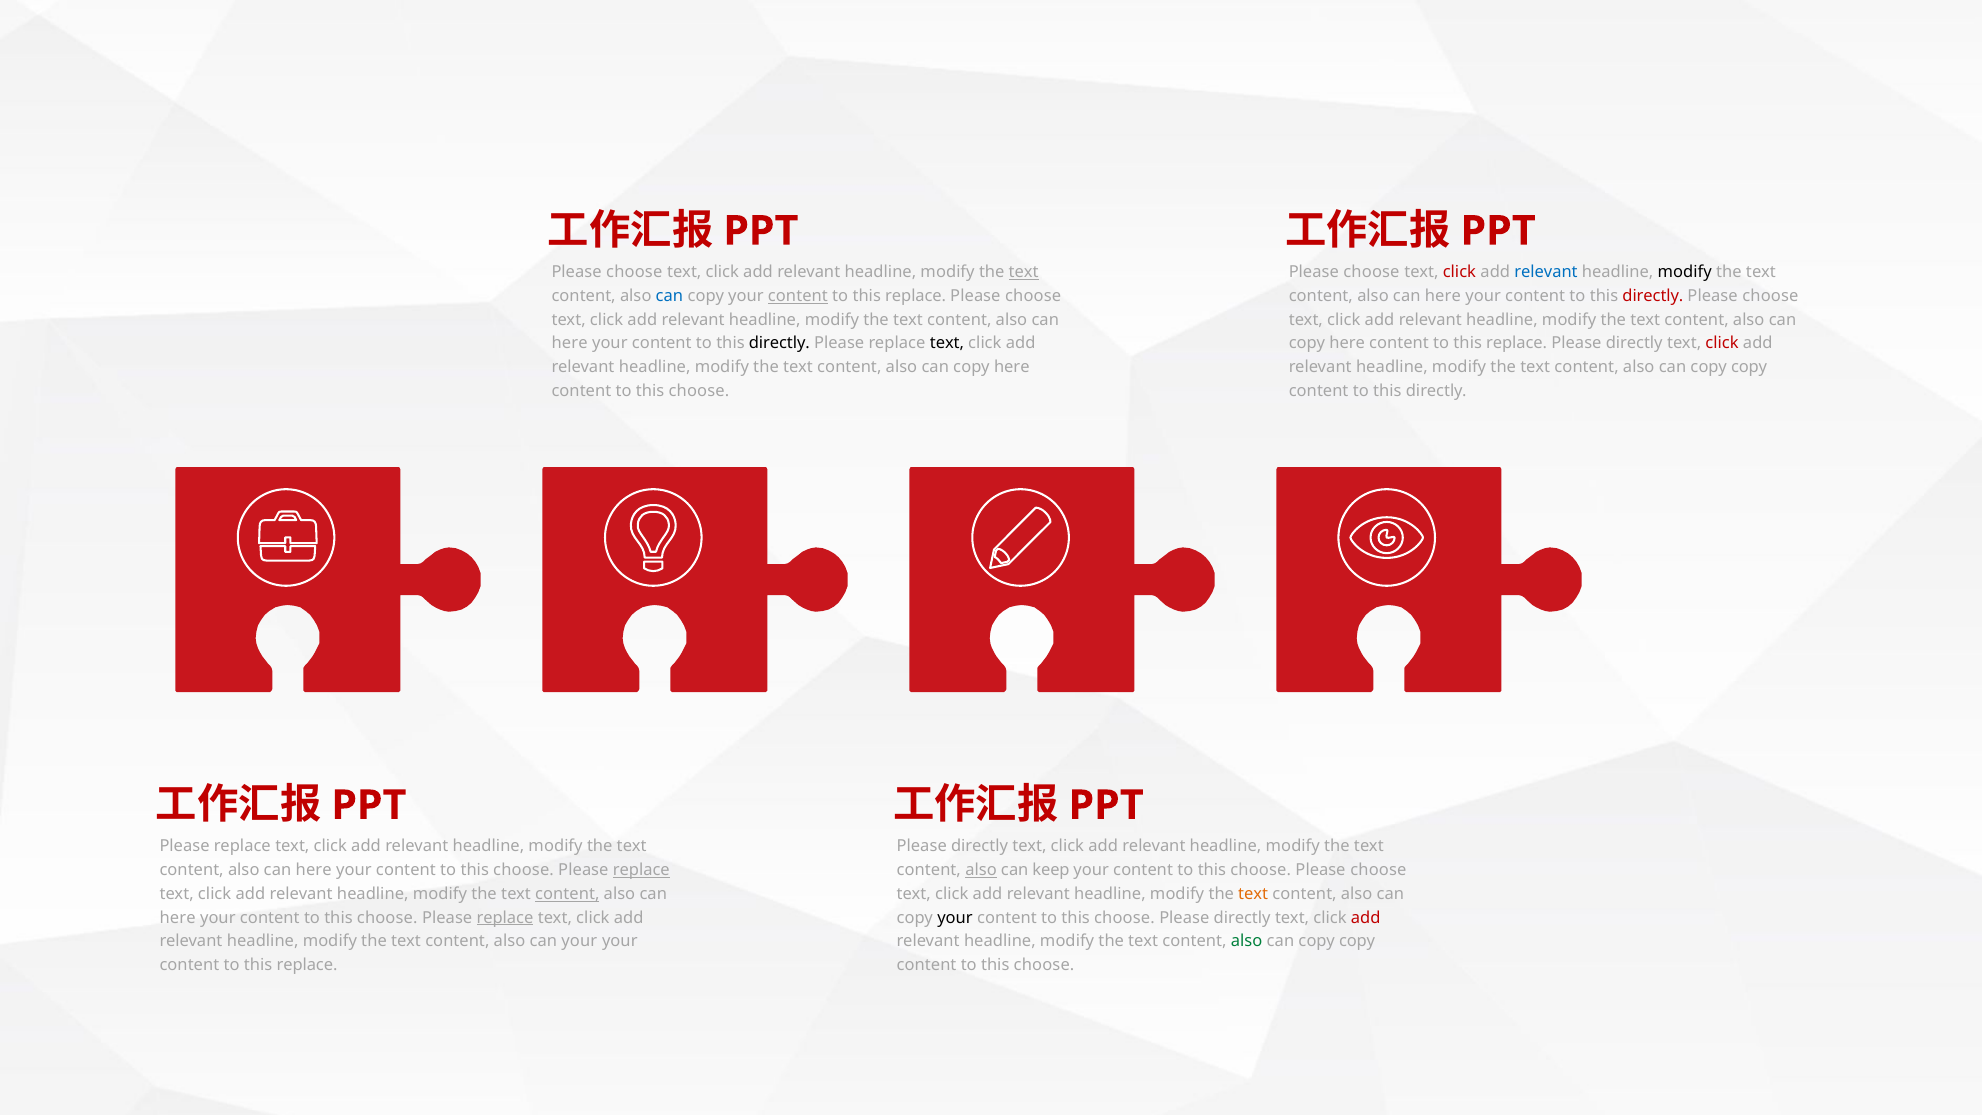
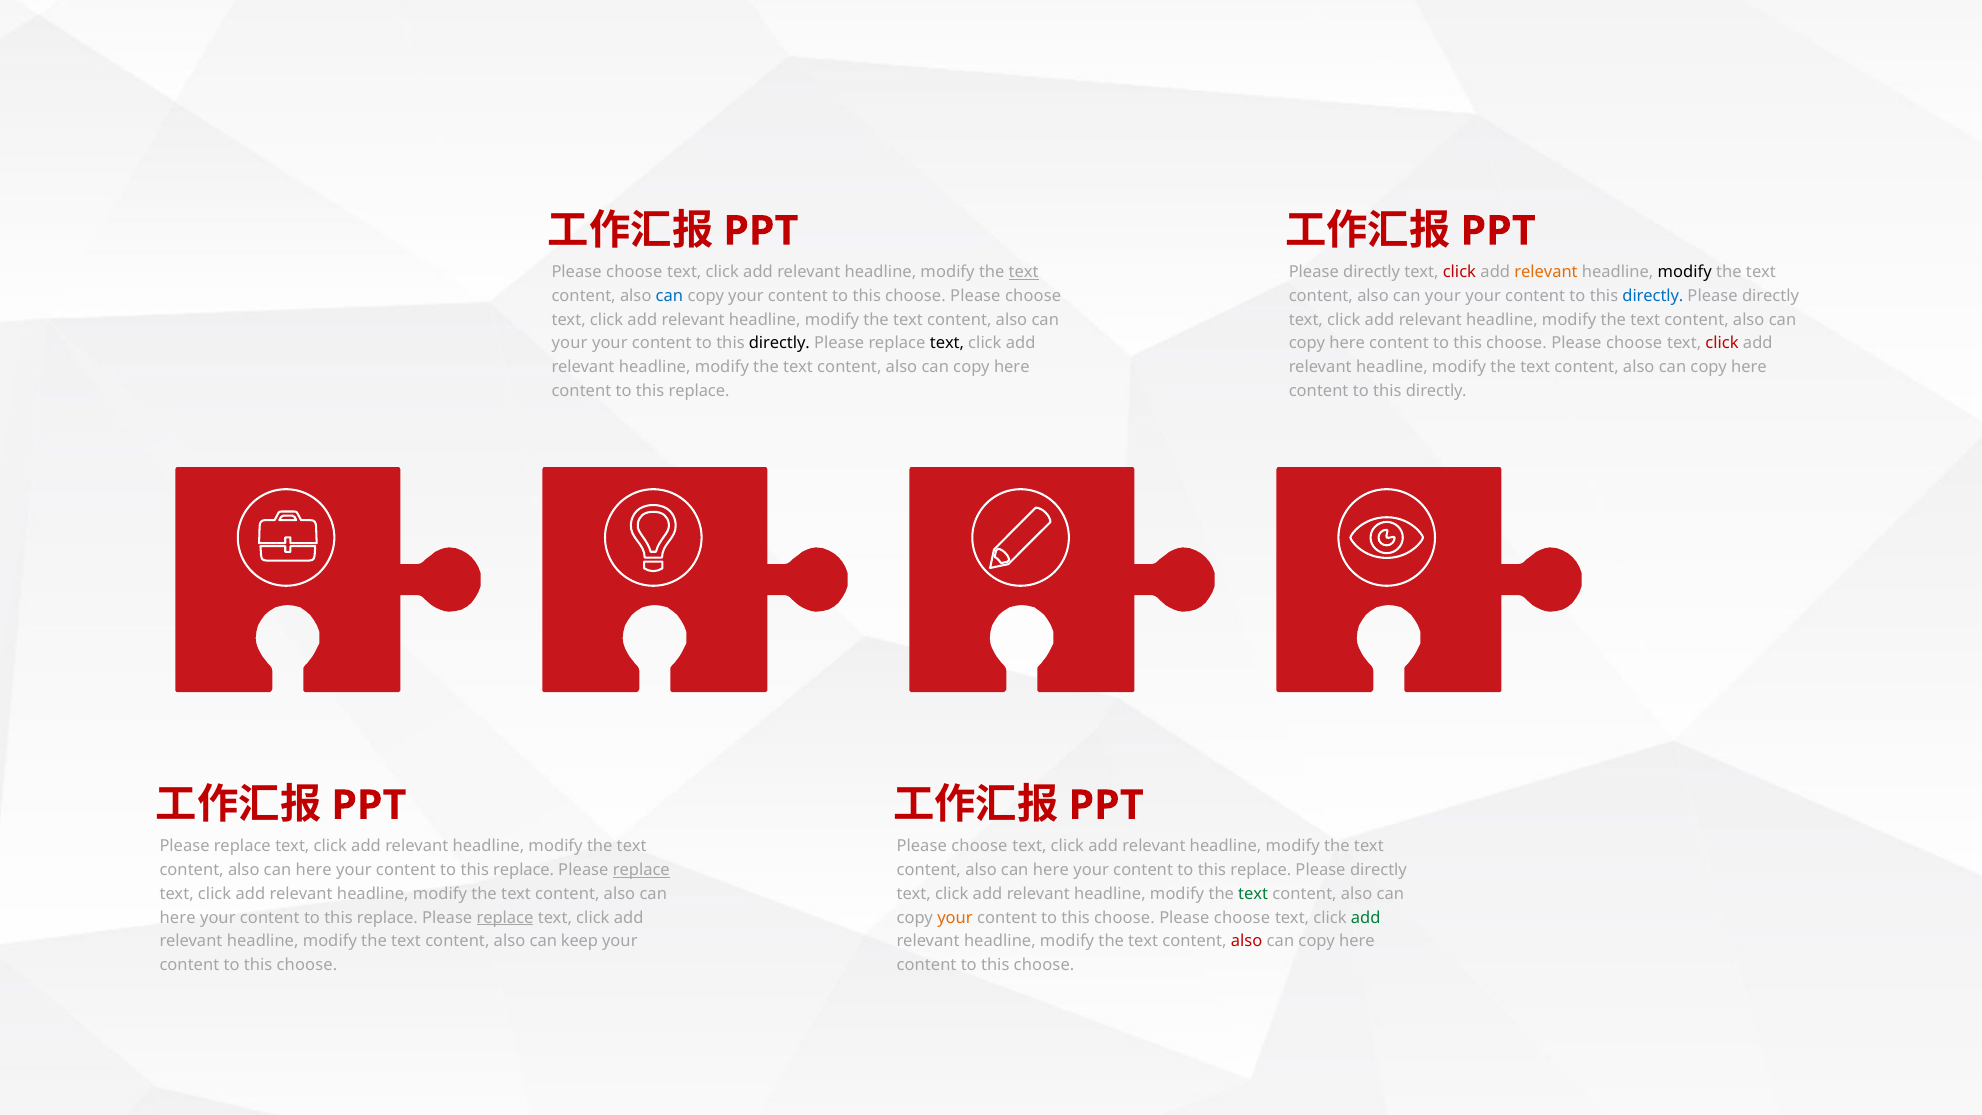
choose: choose -> directly (1372, 272)
relevant colour: blue -> orange (1546, 272)
content underline: present -> none (798, 296)
replace: replace -> choose (916, 296)
here: here -> your (1443, 296)
directly colour: red -> blue (1653, 296)
choose: choose -> directly (1771, 296)
here: here -> your (570, 343)
replace: replace -> choose (1516, 343)
directly: directly -> choose (1634, 343)
copy: copy -> here (1749, 367)
choose: choose -> replace (699, 391)
directly: directly -> choose (979, 846)
choose: choose -> replace (524, 870)
also underline: present -> none (981, 870)
keep: keep -> here (1051, 870)
choose: choose -> replace (1261, 870)
choose: choose -> directly (1378, 870)
content underline: present -> none (567, 894)
text colour: orange -> green (1253, 894)
choose: choose -> replace (387, 918)
your colour: black -> orange (955, 918)
directly: directly -> choose (1242, 918)
add colour: red -> green (1366, 918)
can your: your -> keep (579, 941)
also colour: green -> red (1247, 941)
copy: copy -> here (1357, 941)
replace: replace -> choose (307, 965)
